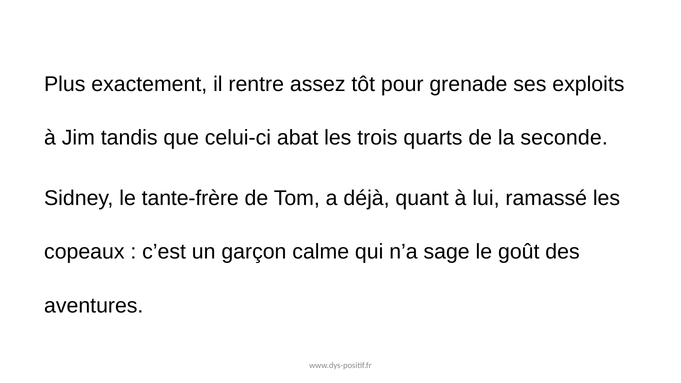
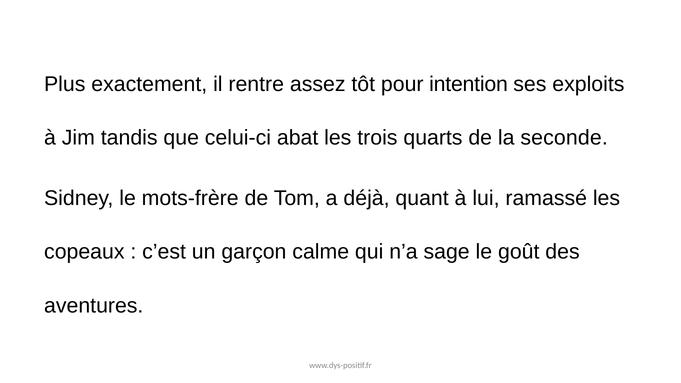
grenade: grenade -> intention (469, 84)
tante-frère: tante-frère -> mots-frère (190, 198)
